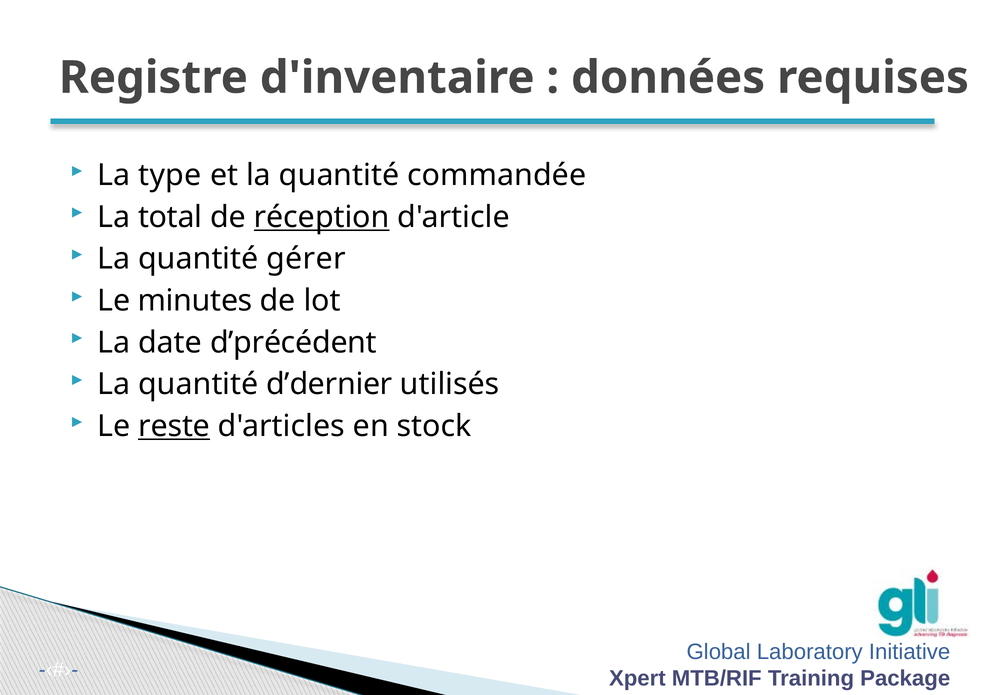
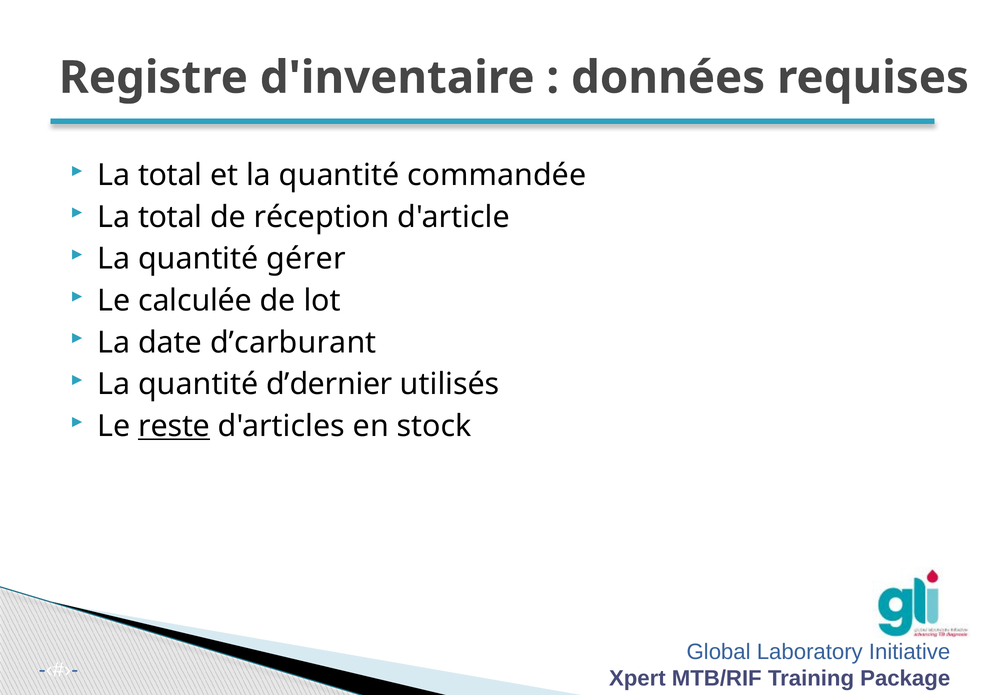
type: type -> total (170, 175)
réception underline: present -> none (322, 217)
minutes: minutes -> calculée (195, 301)
d’précédent: d’précédent -> d’carburant (293, 343)
